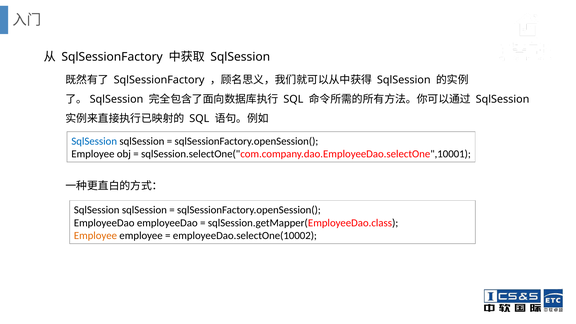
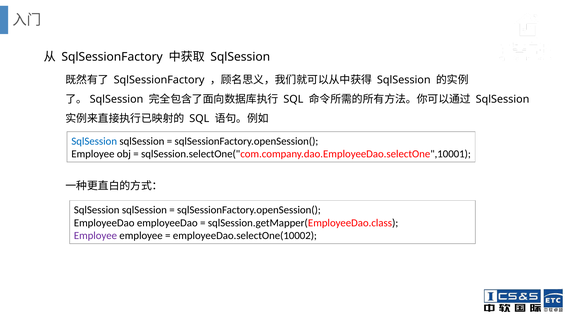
Employee colour: orange -> purple (95, 236)
